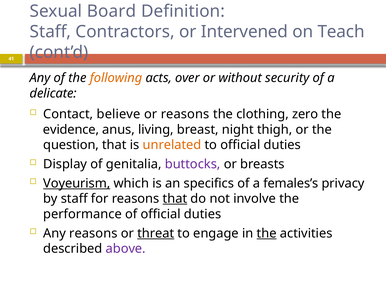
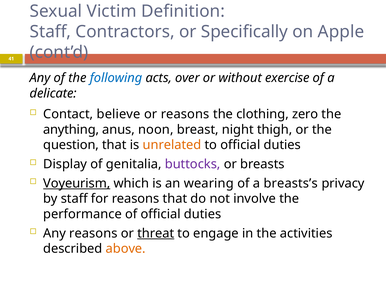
Board: Board -> Victim (112, 11)
Intervened: Intervened -> Specifically (244, 32)
Teach: Teach -> Apple (341, 32)
following colour: orange -> blue (116, 78)
security: security -> exercise (287, 78)
evidence: evidence -> anything (71, 130)
living: living -> noon (156, 130)
specifics: specifics -> wearing (209, 184)
females’s: females’s -> breasts’s (291, 184)
that underline: present -> none (175, 199)
the underline: present -> none (267, 234)
above colour: purple -> orange (126, 249)
